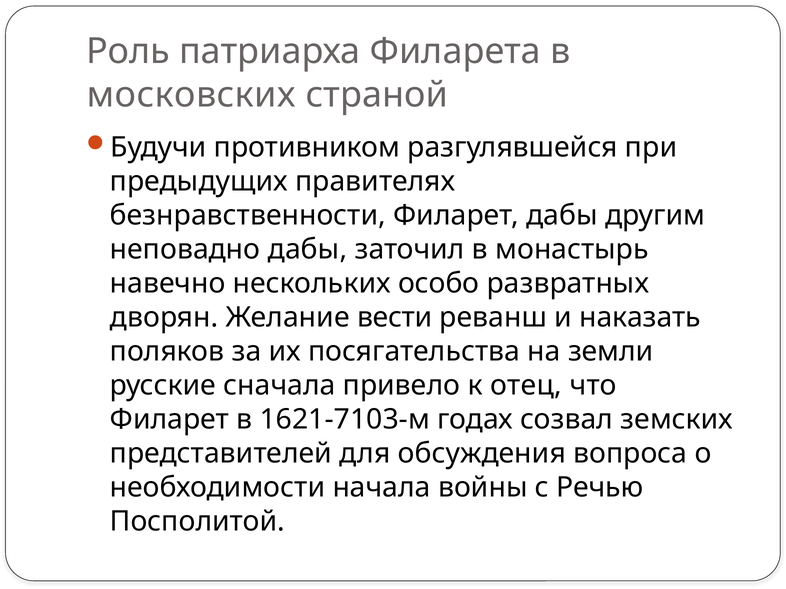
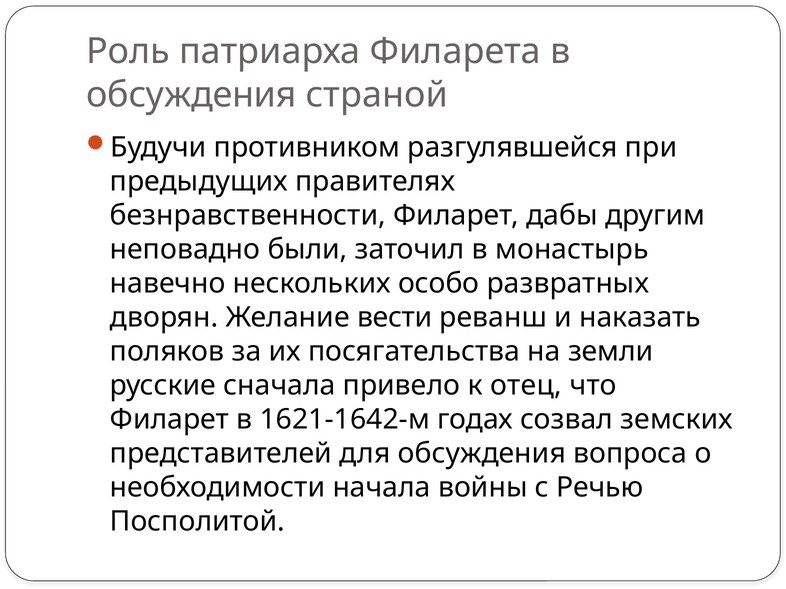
московских: московских -> обсуждения (191, 95)
неповадно дабы: дабы -> были (308, 249)
1621-7103-м: 1621-7103-м -> 1621-1642-м (345, 420)
